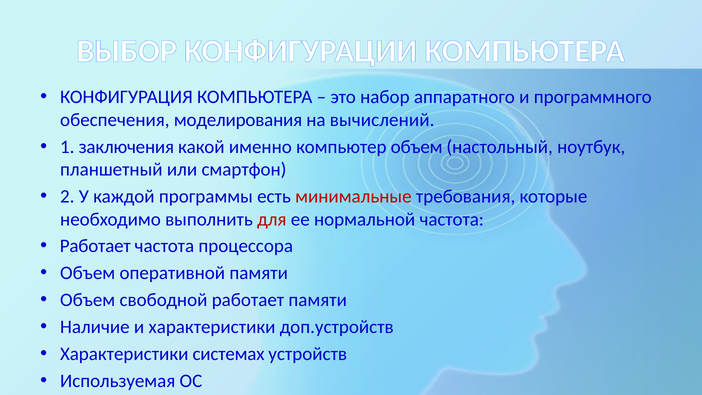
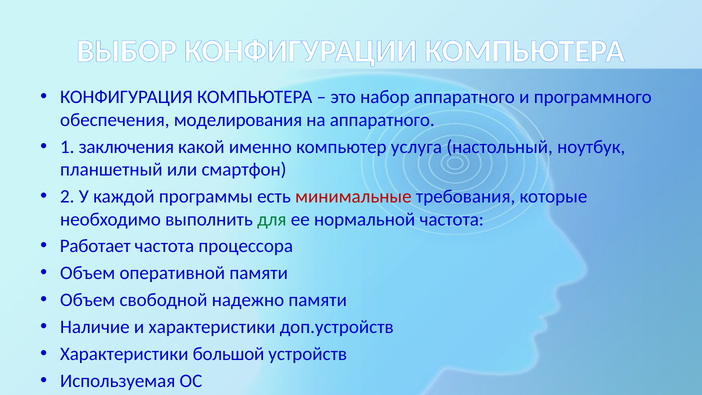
на вычислений: вычислений -> аппаратного (382, 120)
компьютер объем: объем -> услуга (416, 147)
для colour: red -> green (272, 219)
свободной работает: работает -> надежно (248, 300)
системах: системах -> большой (229, 354)
